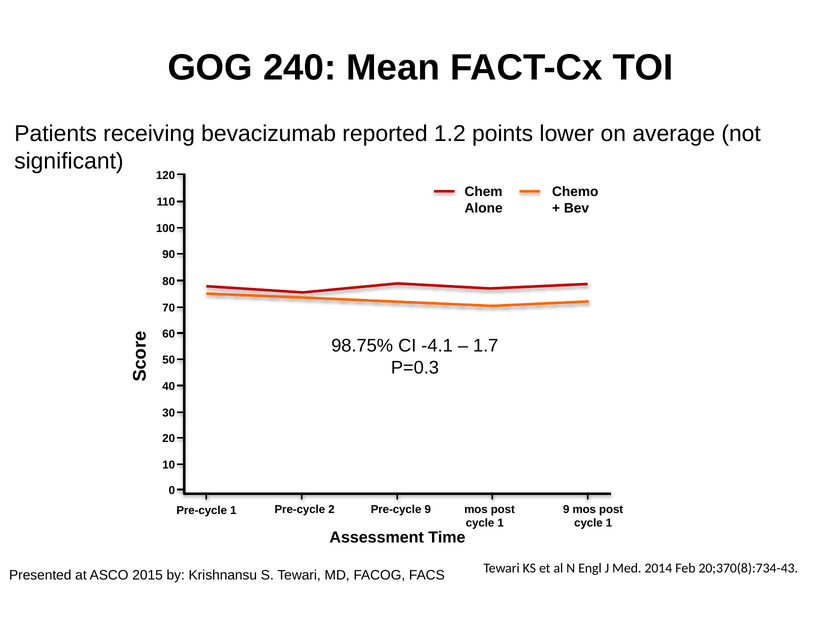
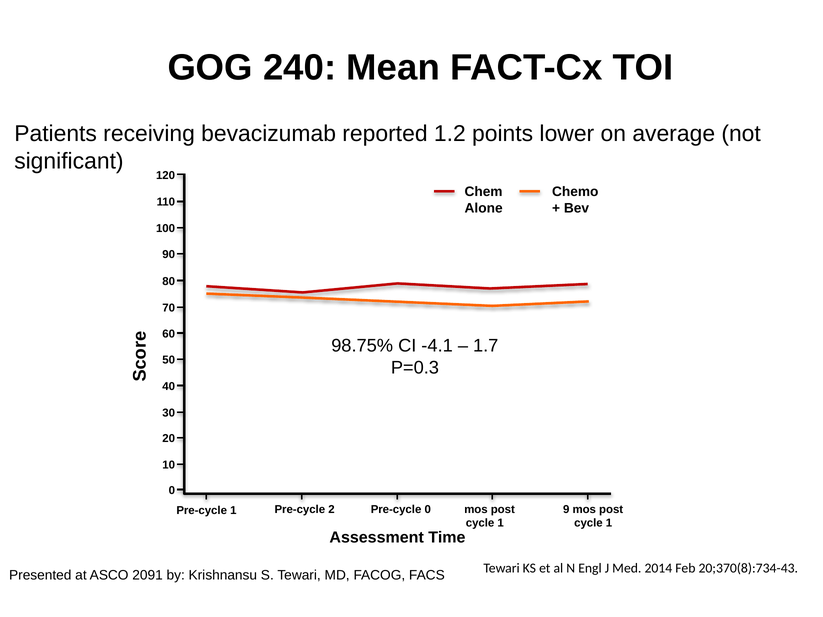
Pre-cycle 9: 9 -> 0 (428, 509)
2015: 2015 -> 2091 (148, 575)
